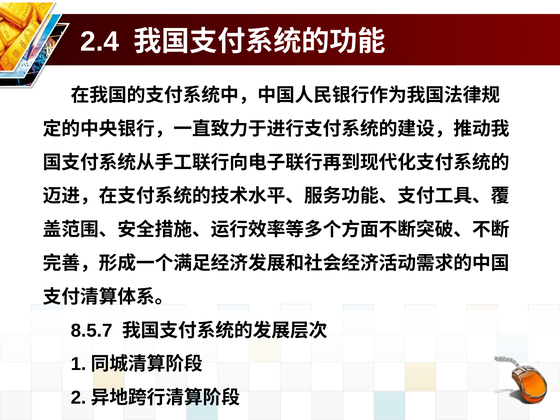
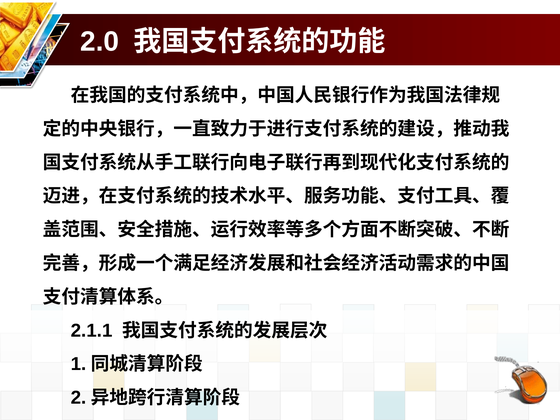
2.4: 2.4 -> 2.0 (100, 42)
8.5.7: 8.5.7 -> 2.1.1 (92, 331)
